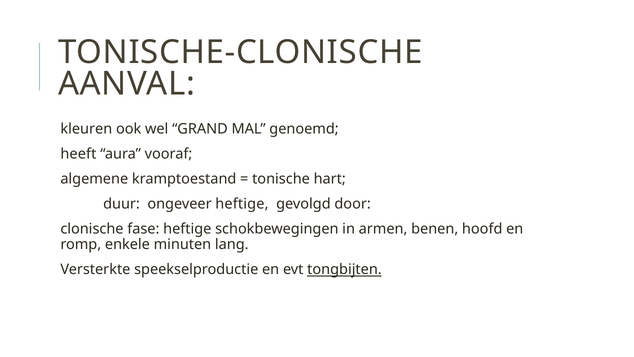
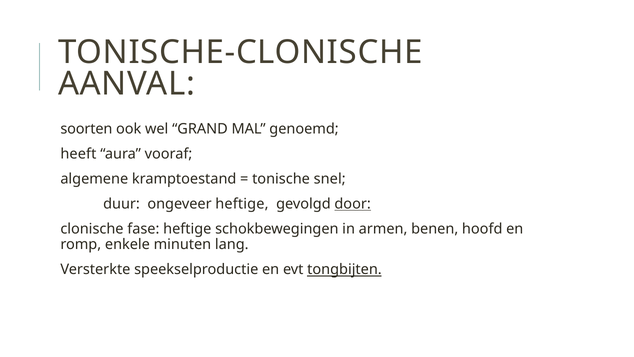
kleuren: kleuren -> soorten (86, 129)
hart: hart -> snel (330, 179)
door underline: none -> present (353, 204)
